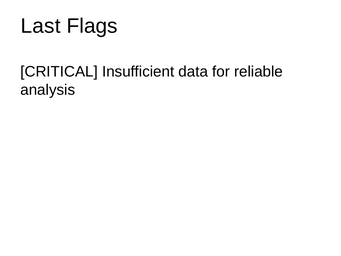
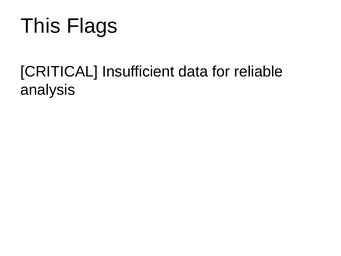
Last: Last -> This (41, 26)
